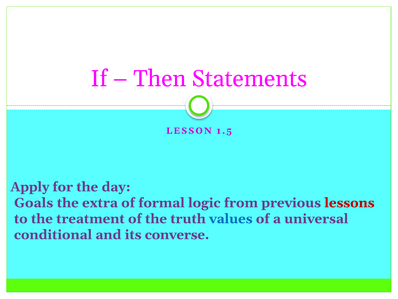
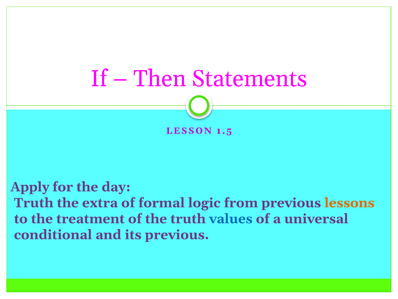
Goals: Goals -> Truth (34, 203)
lessons colour: red -> orange (349, 203)
its converse: converse -> previous (177, 234)
